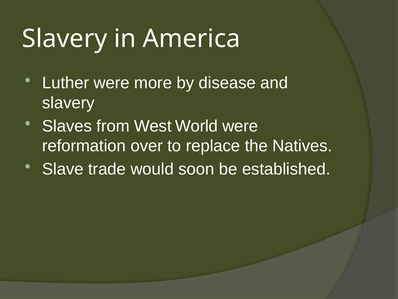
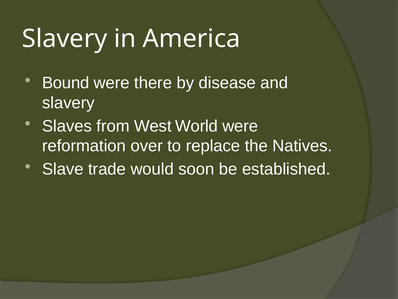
Luther: Luther -> Bound (66, 83)
more: more -> there (153, 83)
